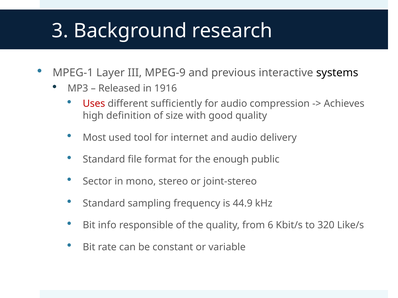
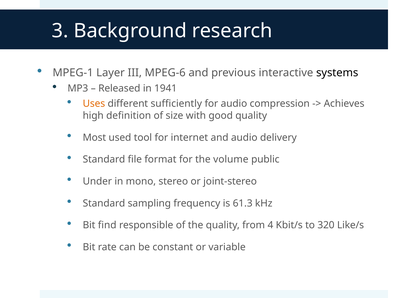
MPEG-9: MPEG-9 -> MPEG-6 (165, 73)
1916: 1916 -> 1941 (166, 89)
Uses colour: red -> orange (94, 104)
enough: enough -> volume (231, 160)
Sector: Sector -> Under (97, 182)
44.9: 44.9 -> 61.3 (243, 204)
info: info -> find (107, 226)
6: 6 -> 4 (270, 226)
